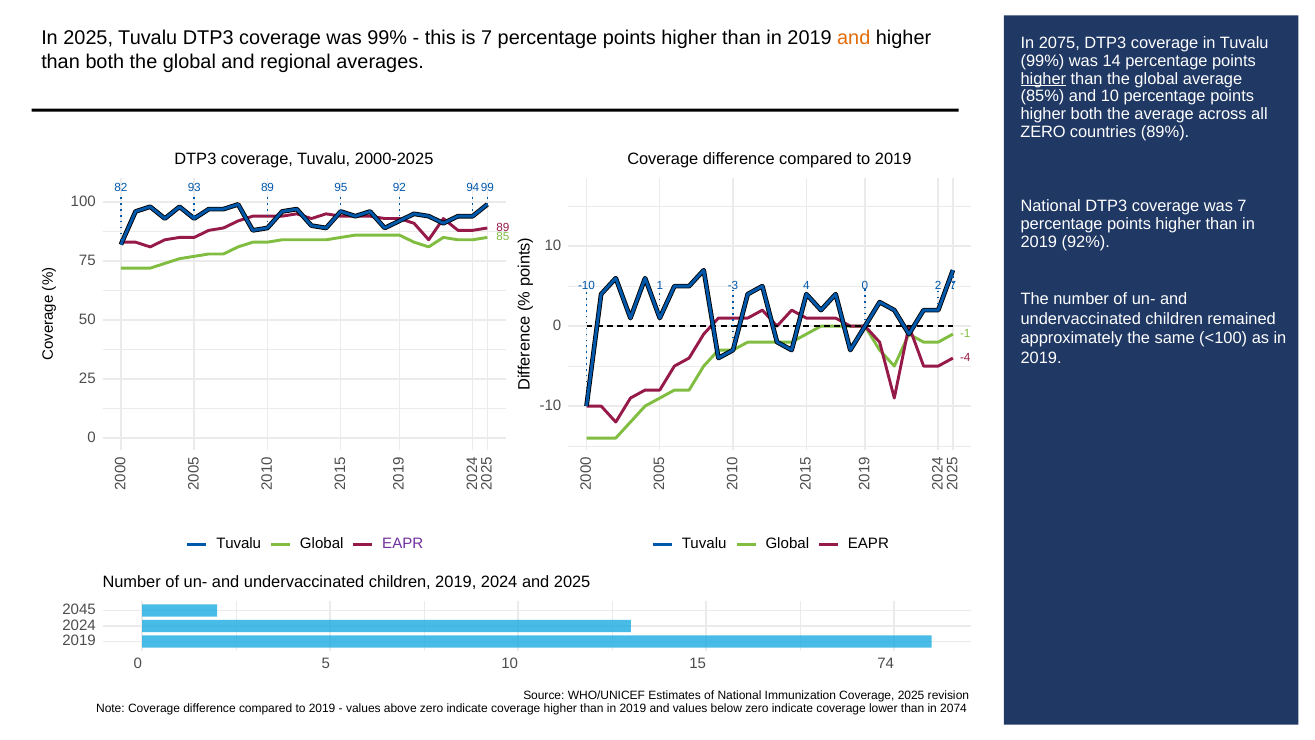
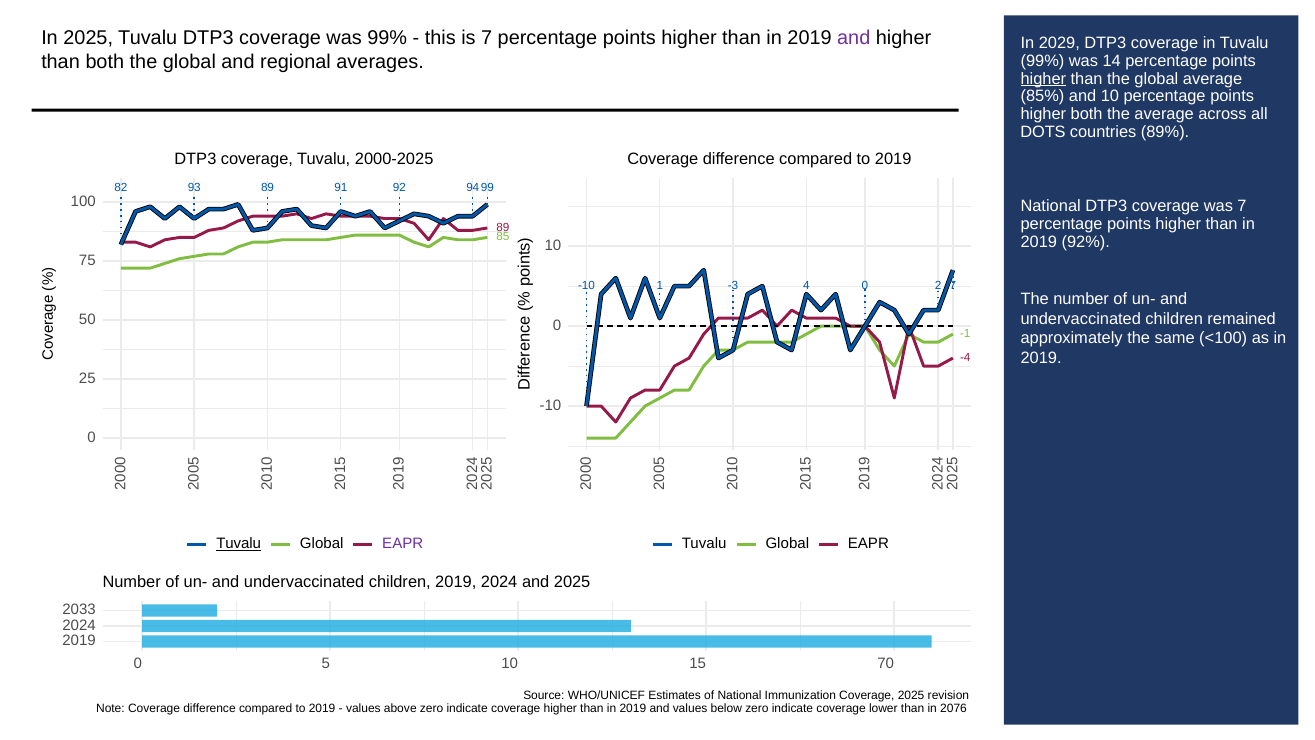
and colour: orange -> purple (854, 38)
2075: 2075 -> 2029 (1059, 43)
ZERO: ZERO -> DOTS (1043, 132)
95: 95 -> 91 (341, 187)
Tuvalu underline: none -> present (239, 543)
2045: 2045 -> 2033 (79, 610)
74: 74 -> 70 (886, 664)
2074: 2074 -> 2076 (954, 708)
